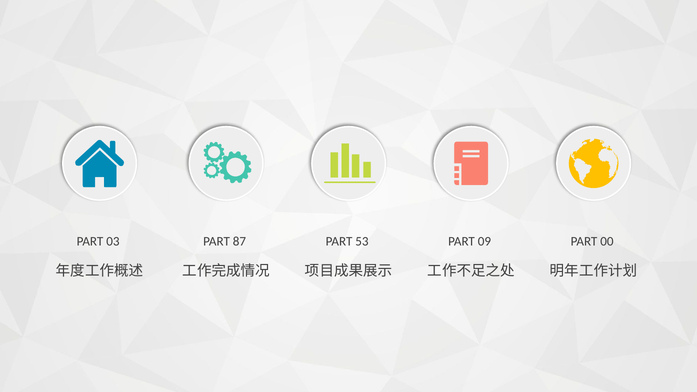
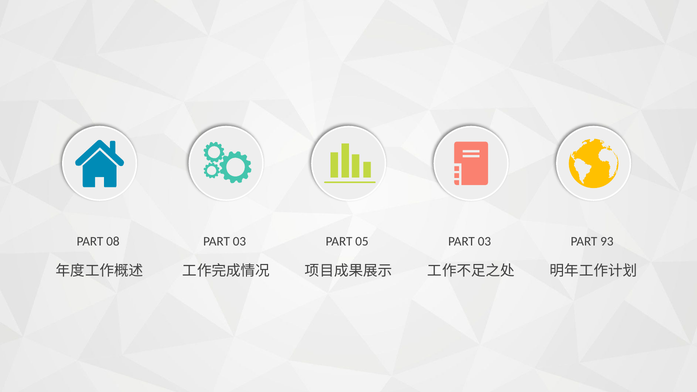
03: 03 -> 08 (113, 242)
87: 87 -> 03 (239, 242)
53: 53 -> 05 (362, 242)
09: 09 -> 03 (484, 242)
00: 00 -> 93 (607, 242)
